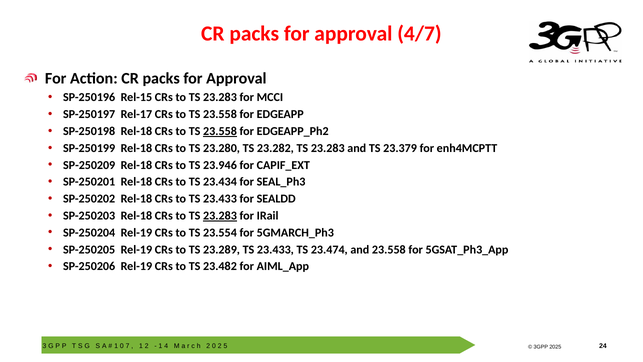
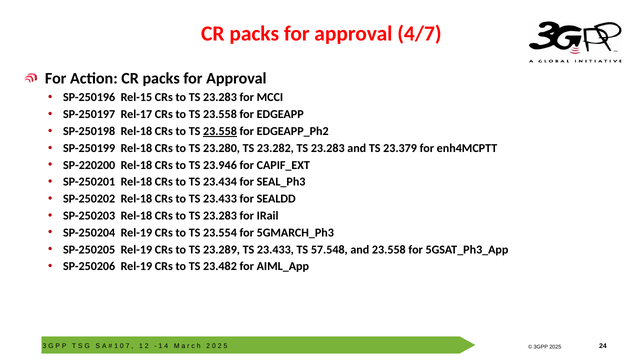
SP-250209: SP-250209 -> SP-220200 (89, 165)
23.283 underline: present -> none (220, 216)
23.474: 23.474 -> 57.548 (329, 249)
